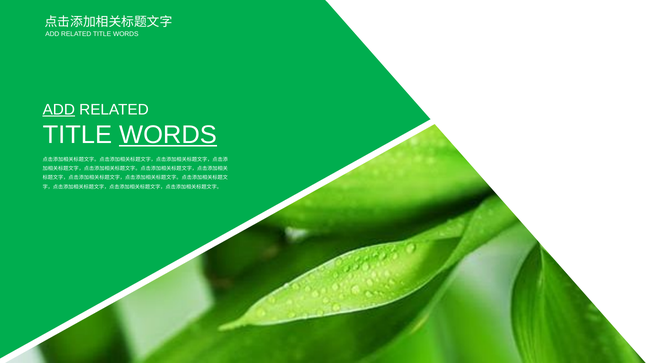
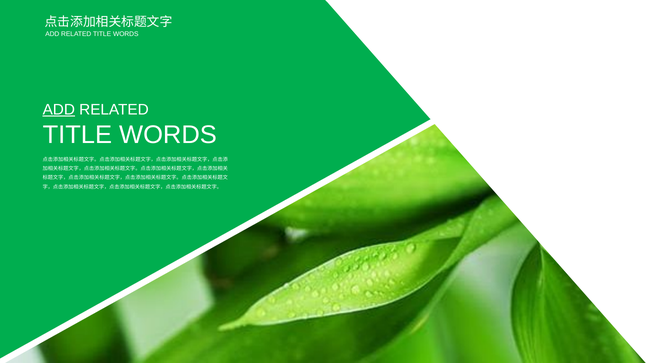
WORDS underline: present -> none (168, 135)
